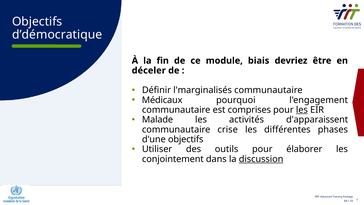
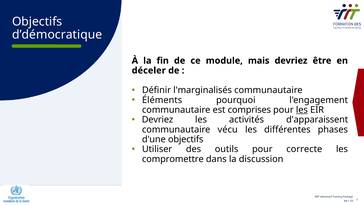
biais: biais -> mais (259, 61)
Médicaux: Médicaux -> Éléments (162, 100)
Malade: Malade -> Devriez (158, 120)
crise: crise -> vécu (228, 129)
élaborer: élaborer -> correcte (304, 149)
conjointement: conjointement -> compromettre (173, 159)
discussion underline: present -> none (261, 159)
